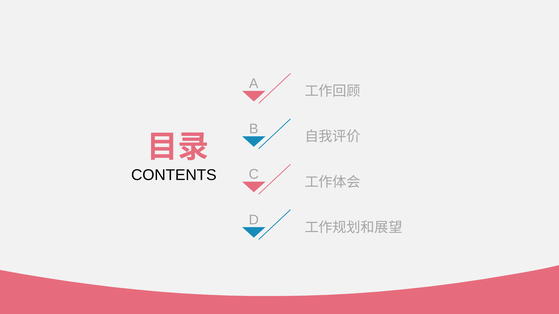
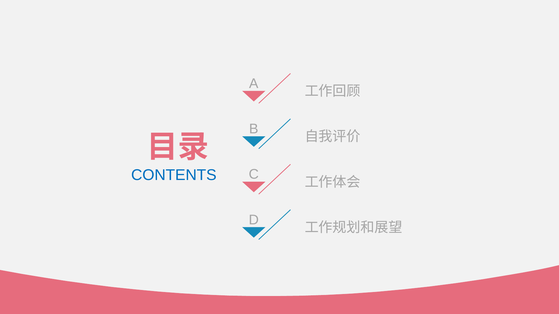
CONTENTS colour: black -> blue (174, 175)
